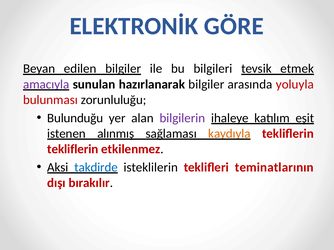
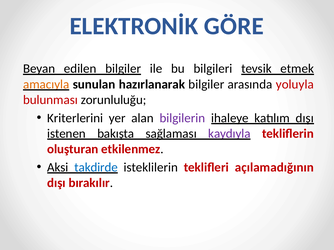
amacıyla colour: purple -> orange (46, 84)
Bulunduğu: Bulunduğu -> Kriterlerini (75, 118)
katılım eşit: eşit -> dışı (305, 118)
alınmış: alınmış -> bakışta (116, 134)
kaydıyla colour: orange -> purple (229, 134)
tekliflerin: tekliflerin -> oluşturan (73, 149)
teminatlarının: teminatlarının -> açılamadığının (274, 168)
